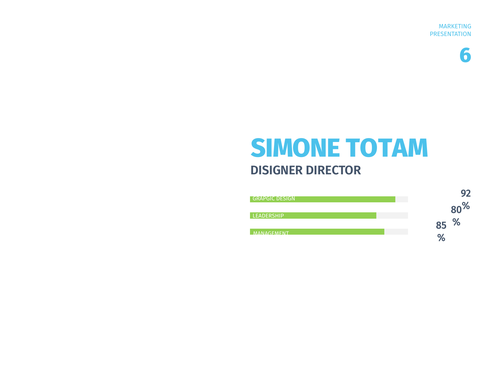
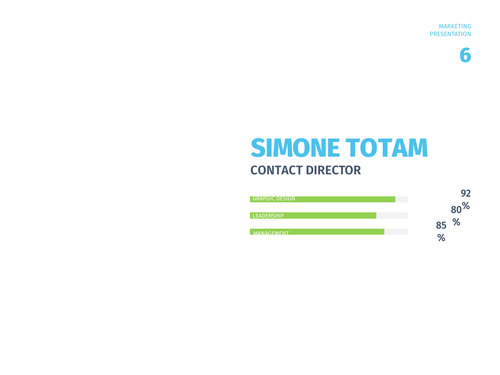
DISIGNER: DISIGNER -> CONTACT (277, 170)
